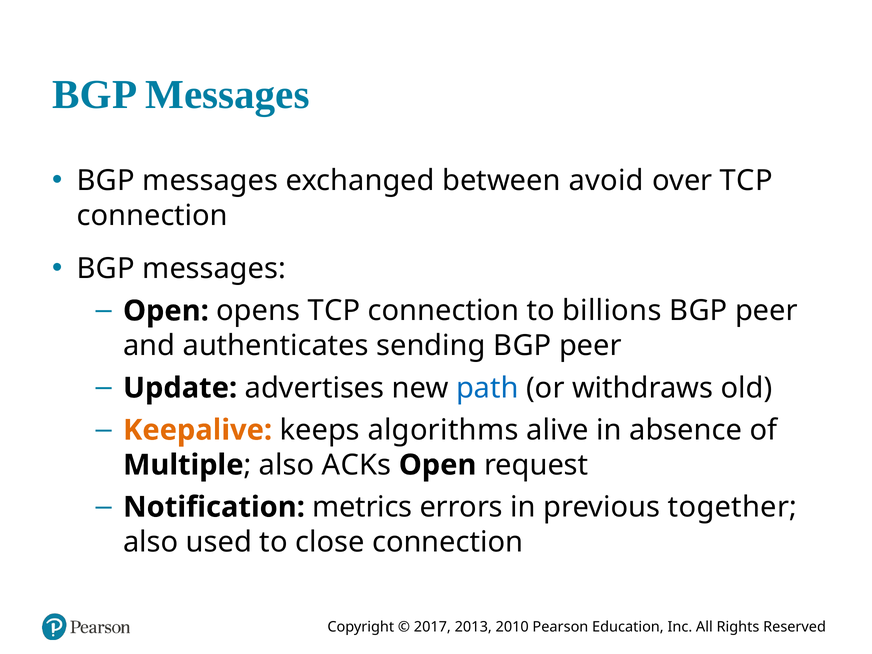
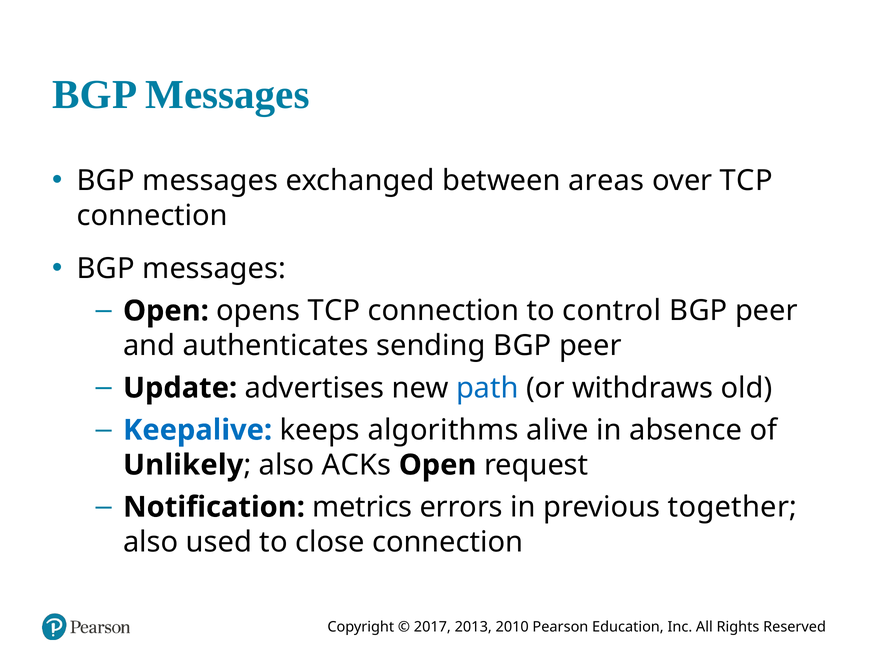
avoid: avoid -> areas (606, 181)
billions: billions -> control (612, 311)
Keepalive colour: orange -> blue (198, 430)
Multiple: Multiple -> Unlikely (183, 465)
